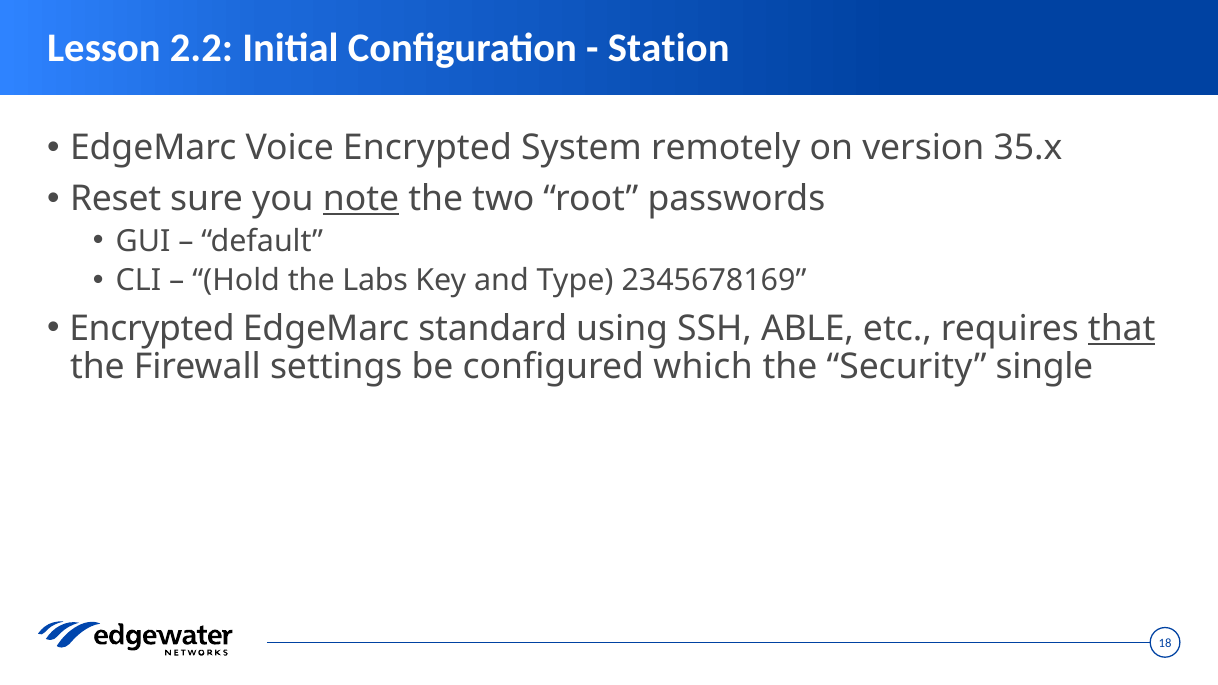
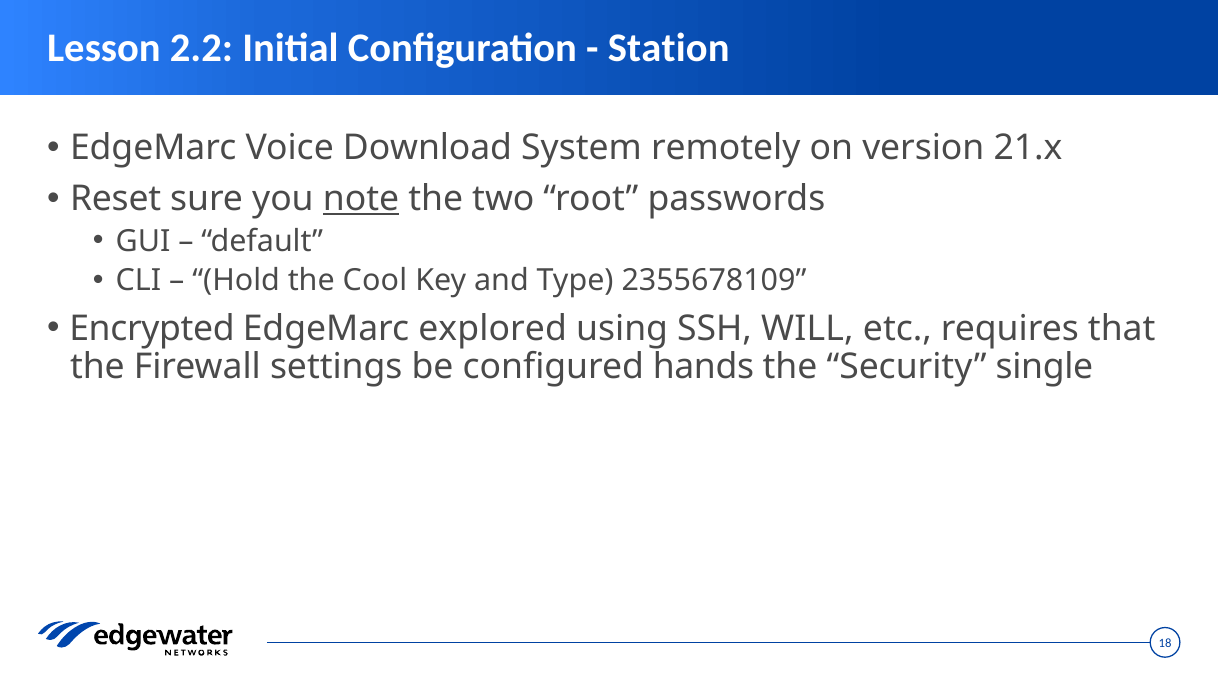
Voice Encrypted: Encrypted -> Download (428, 148)
35.x: 35.x -> 21.x (1028, 148)
Labs: Labs -> Cool (375, 280)
2345678169: 2345678169 -> 2355678109 (714, 280)
standard: standard -> explored (493, 329)
ABLE: ABLE -> WILL (807, 329)
that underline: present -> none (1122, 329)
which: which -> hands (703, 367)
